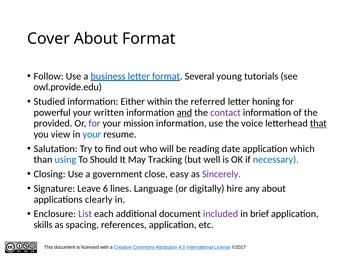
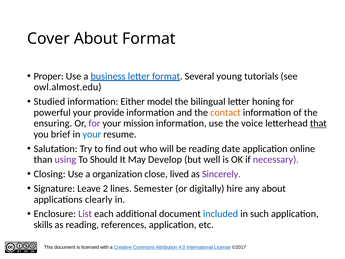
Follow: Follow -> Proper (49, 76)
owl.provide.edu: owl.provide.edu -> owl.almost.edu (68, 87)
within: within -> model (160, 102)
referred: referred -> bilingual (208, 102)
written: written -> provide (109, 112)
and underline: present -> none (184, 112)
contact colour: purple -> orange (225, 112)
provided: provided -> ensuring (53, 123)
view: view -> brief (61, 134)
which: which -> online (302, 149)
using colour: blue -> purple (65, 159)
Tracking: Tracking -> Develop (165, 159)
necessary colour: blue -> purple (276, 159)
government: government -> organization (117, 174)
easy: easy -> lived (179, 174)
6: 6 -> 2 (105, 188)
Language: Language -> Semester (153, 188)
included colour: purple -> blue (221, 214)
brief: brief -> such (259, 214)
as spacing: spacing -> reading (82, 225)
